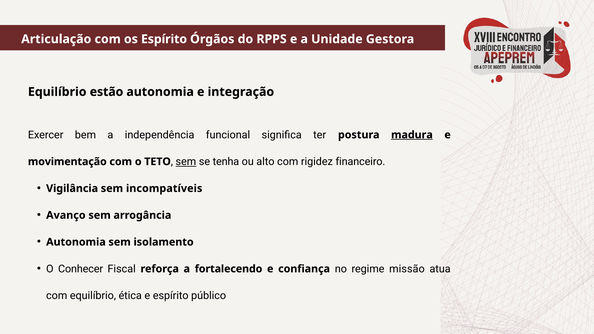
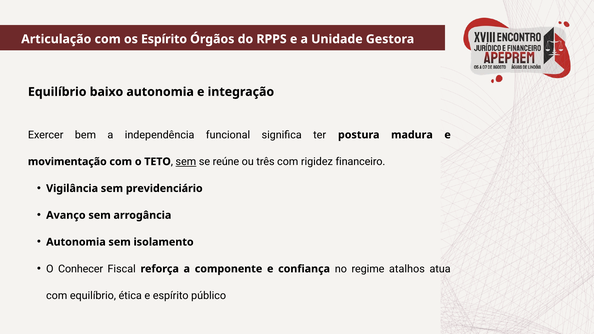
estão: estão -> baixo (106, 92)
madura underline: present -> none (412, 135)
tenha: tenha -> reúne (226, 162)
alto: alto -> três (265, 162)
incompatíveis: incompatíveis -> previdenciário (164, 188)
fortalecendo: fortalecendo -> componente (229, 269)
missão: missão -> atalhos (407, 269)
